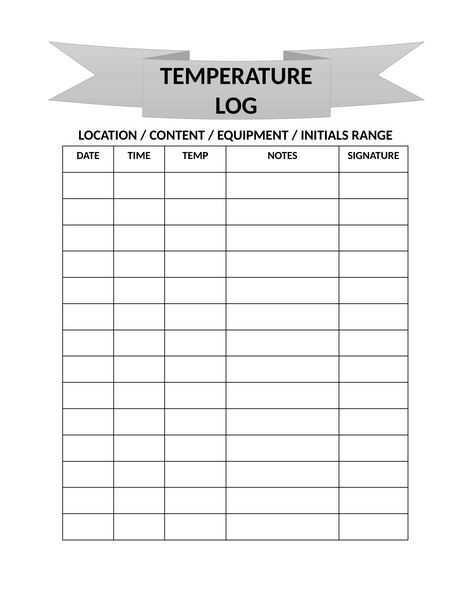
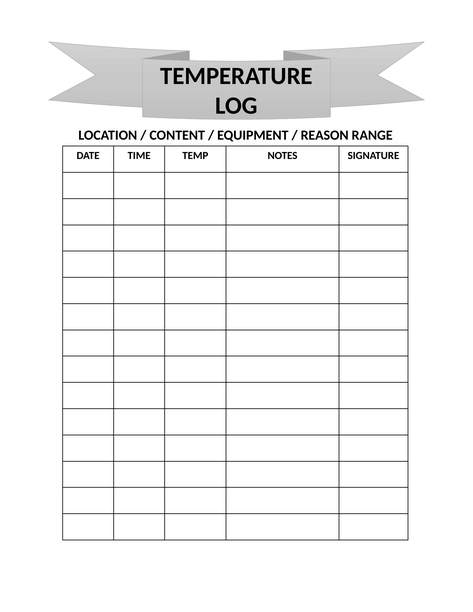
INITIALS: INITIALS -> REASON (325, 135)
